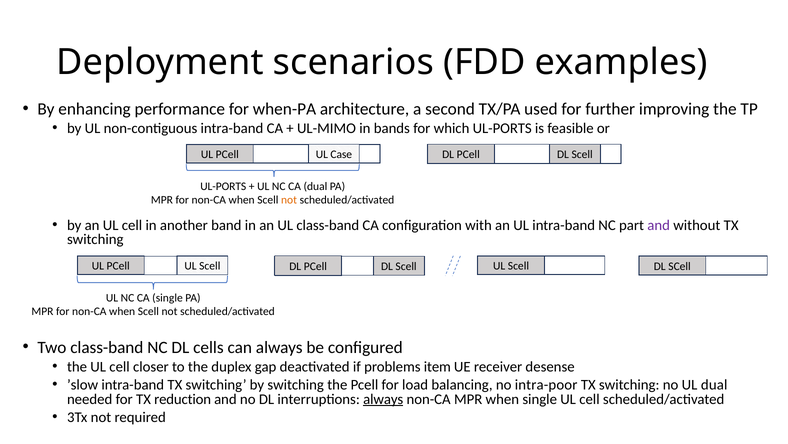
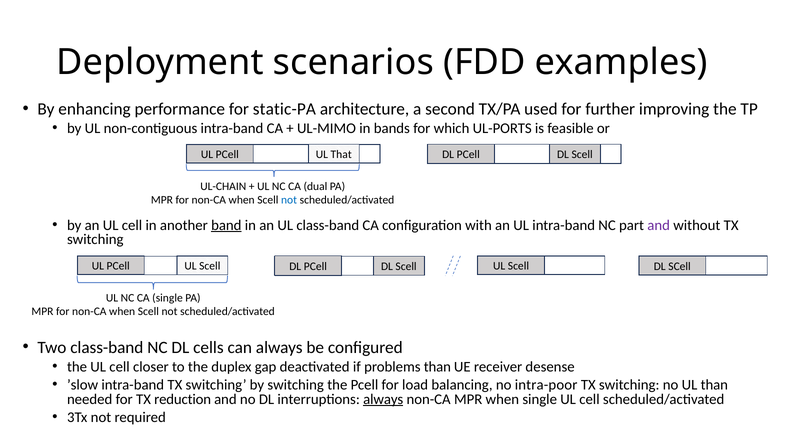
when-PA: when-PA -> static-PA (284, 109)
Case: Case -> That (341, 154)
UL-PORTS: UL-PORTS -> UL-CHAIN (223, 186)
not colour: orange -> blue (289, 200)
band underline: none -> present (226, 225)
problems item: item -> than (437, 366)
UL dual: dual -> than (714, 384)
